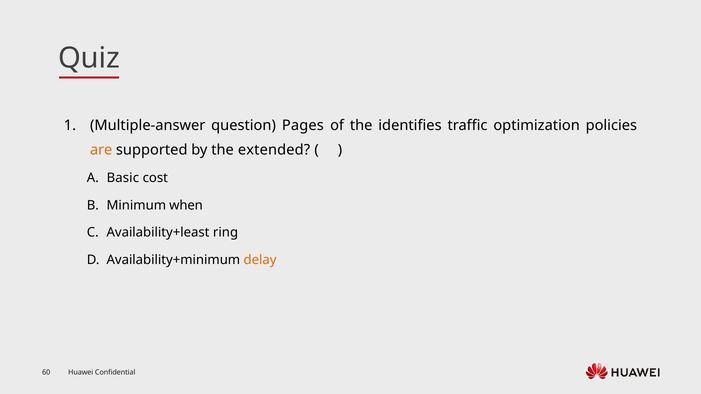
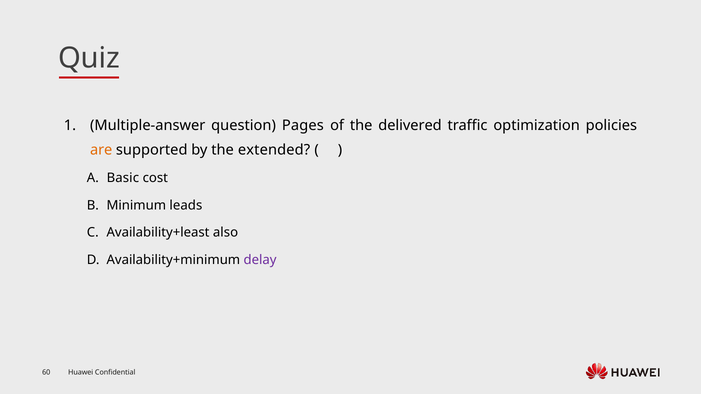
identifies: identifies -> delivered (410, 125)
when: when -> leads (186, 205)
ring: ring -> also (226, 233)
delay colour: orange -> purple (260, 260)
